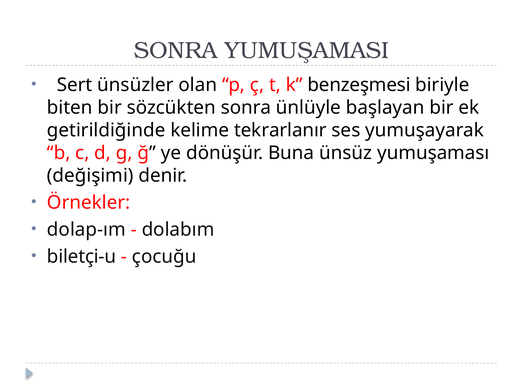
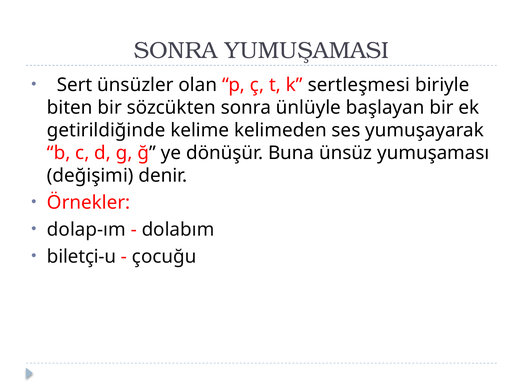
benzeşmesi: benzeşmesi -> sertleşmesi (359, 85)
tekrarlanır: tekrarlanır -> kelimeden (280, 130)
